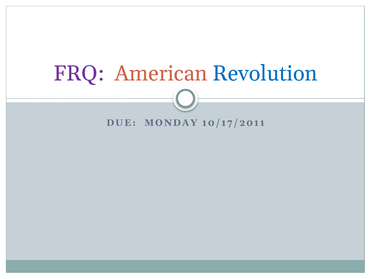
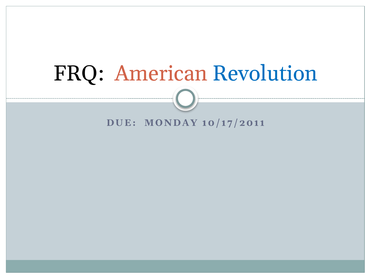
FRQ colour: purple -> black (79, 73)
